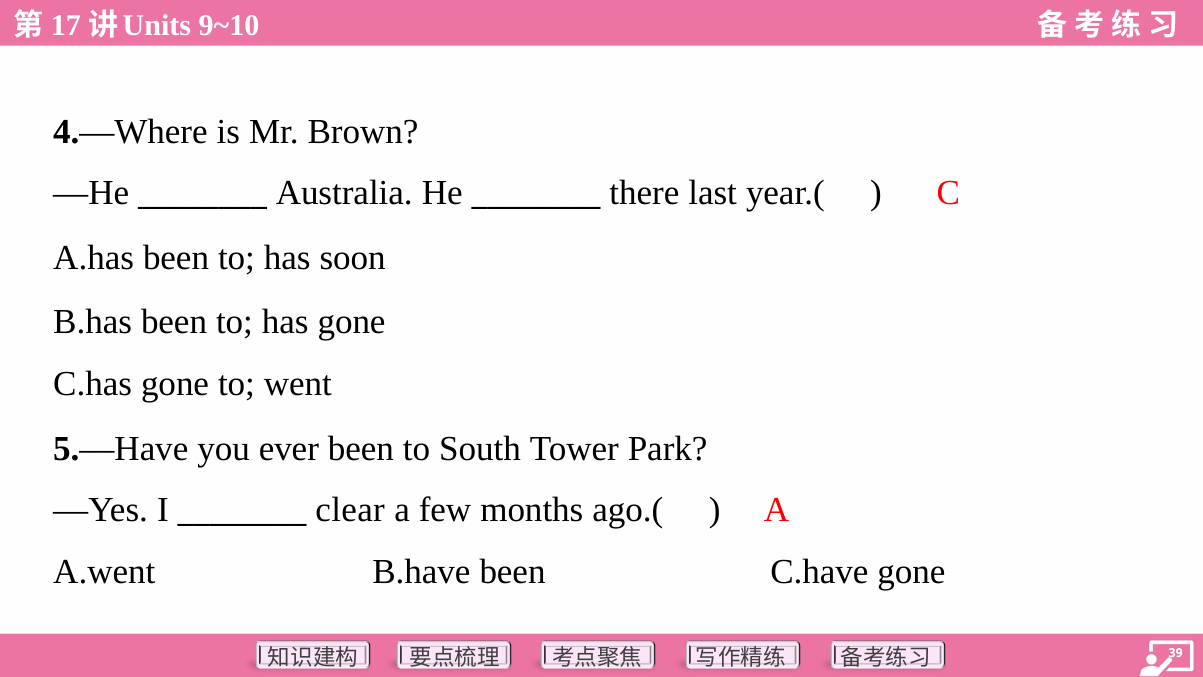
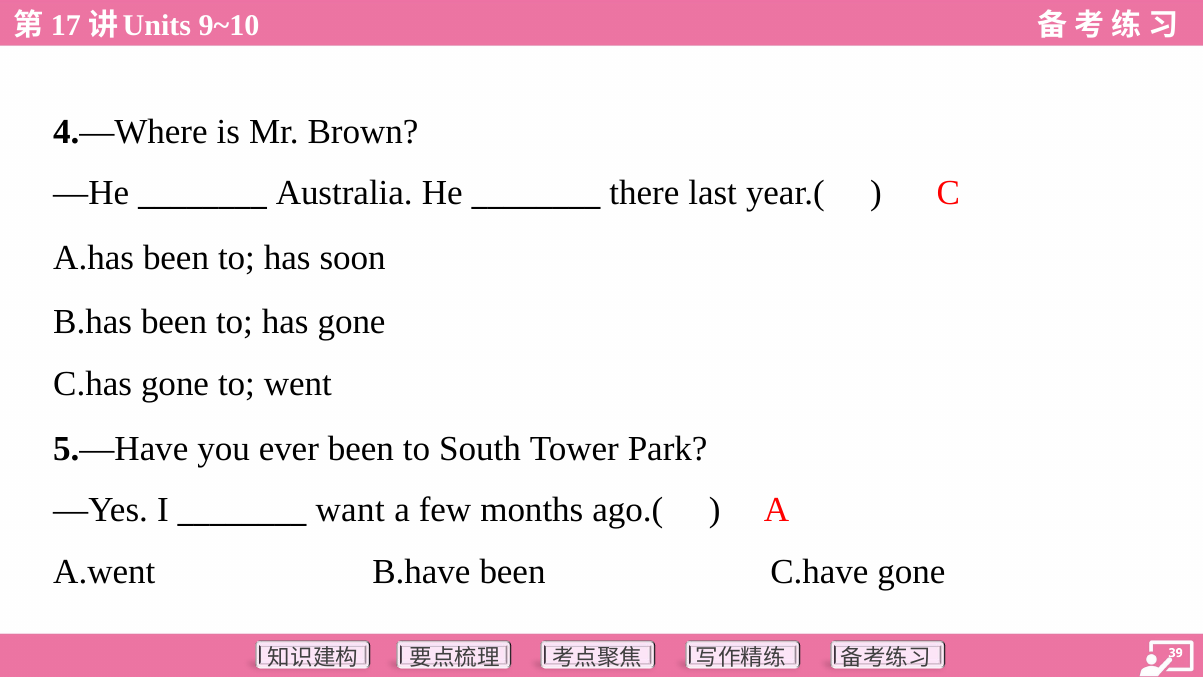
clear: clear -> want (350, 510)
